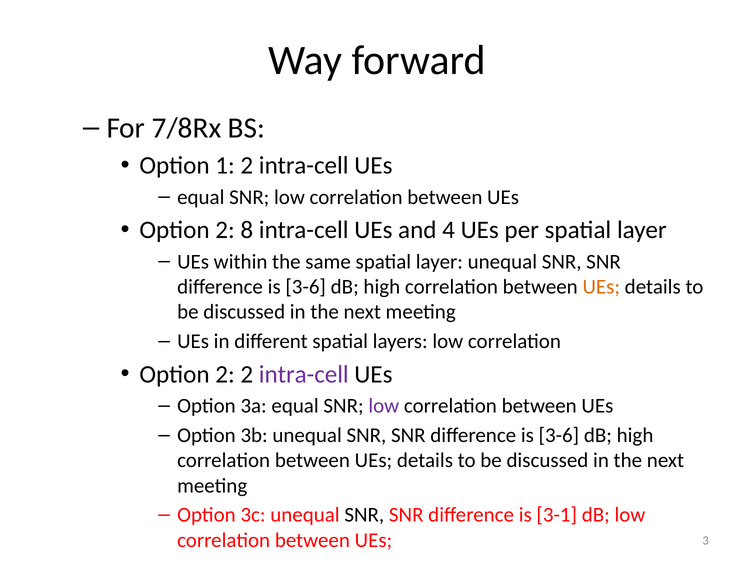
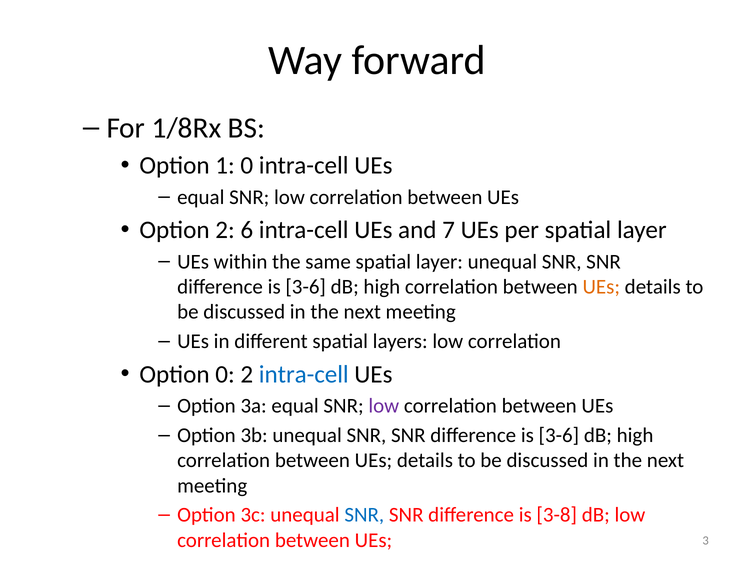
7/8Rx: 7/8Rx -> 1/8Rx (187, 128)
1 2: 2 -> 0 (247, 165)
8: 8 -> 6 (247, 230)
4: 4 -> 7 (449, 230)
2: 2 -> 0 (225, 374)
intra-cell colour: purple -> blue (304, 374)
SNR colour: black -> blue (364, 515)
3-1: 3-1 -> 3-8 (557, 515)
